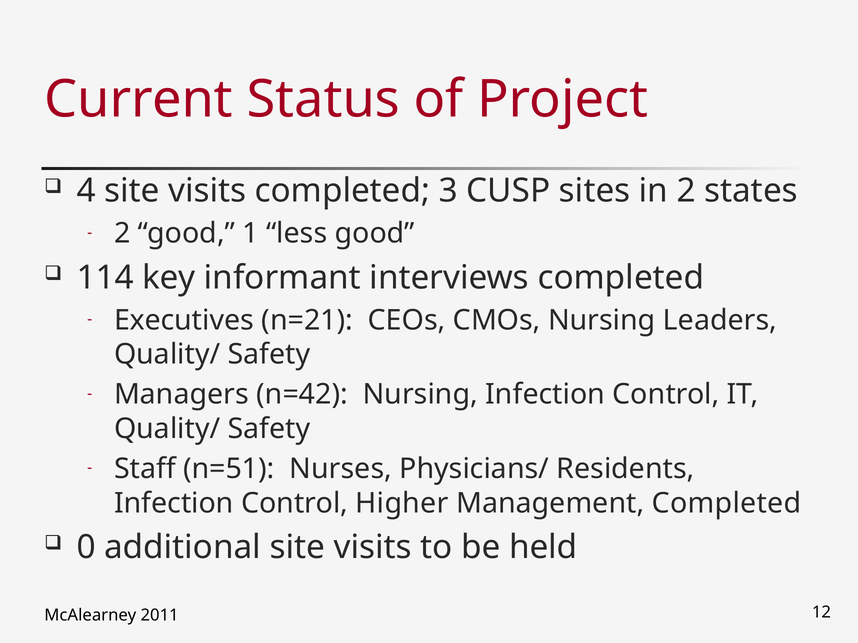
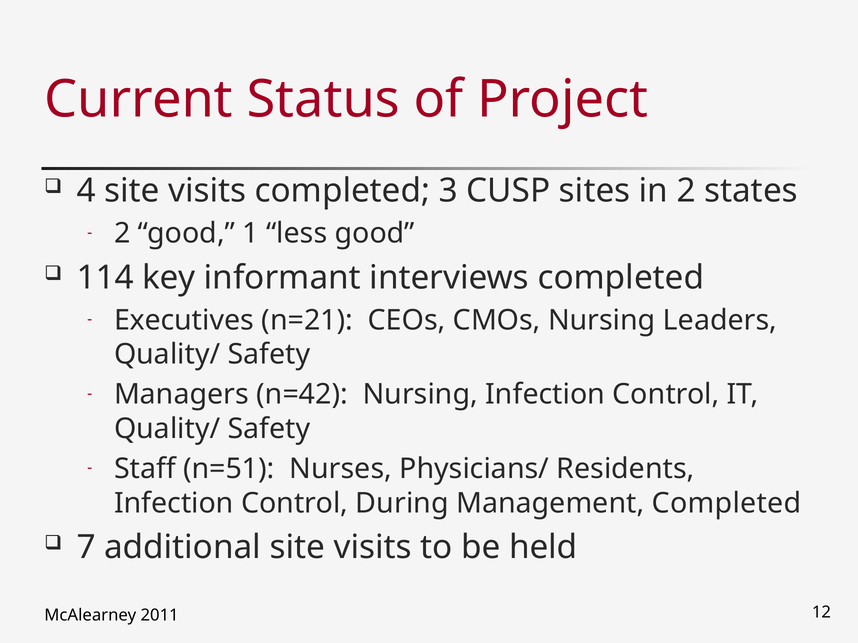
Higher: Higher -> During (402, 503)
0: 0 -> 7 (86, 548)
